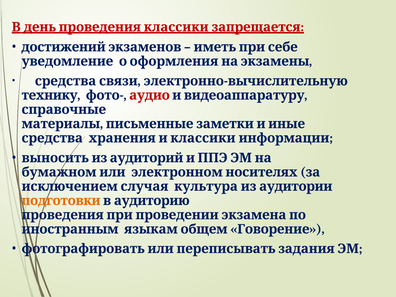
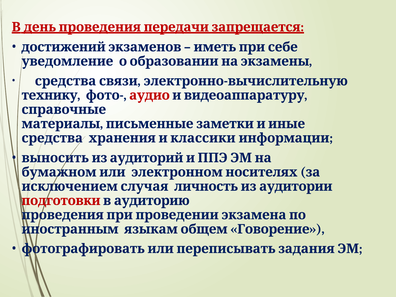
классики: классики -> передачи (176, 27)
оформления: оформления -> образовании (174, 61)
культура: культура -> личность (206, 186)
подготовки colour: orange -> red (61, 201)
